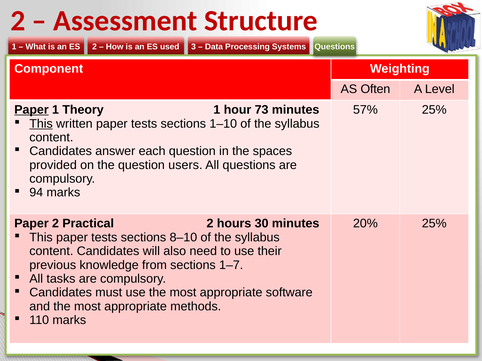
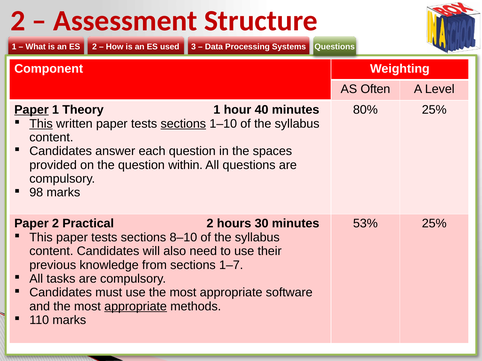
73: 73 -> 40 (262, 110)
57%: 57% -> 80% (365, 110)
sections underline: none -> present (183, 124)
users: users -> within (186, 165)
94: 94 -> 98 (36, 193)
20%: 20% -> 53% (365, 224)
appropriate underline: none -> present (136, 307)
